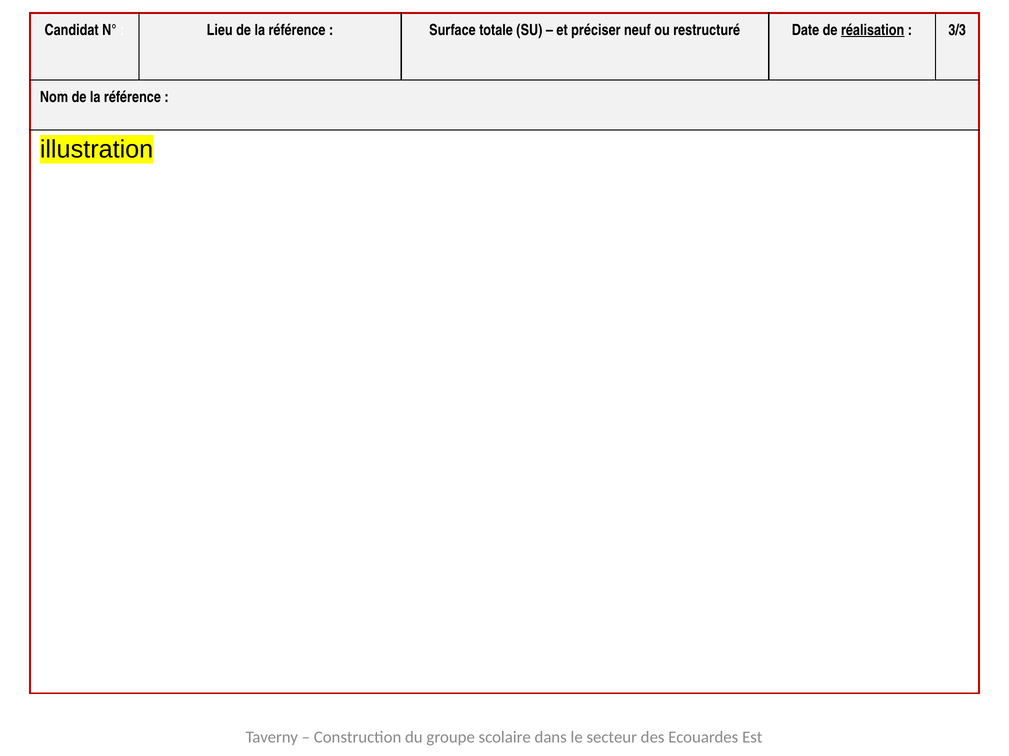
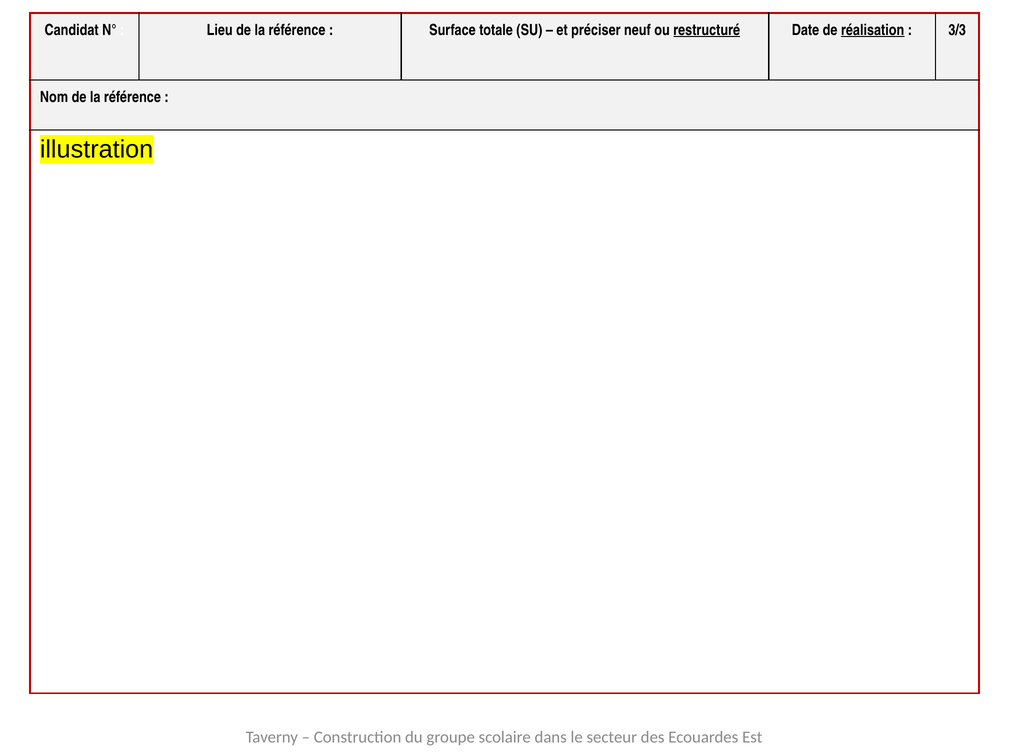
restructuré underline: none -> present (707, 30)
